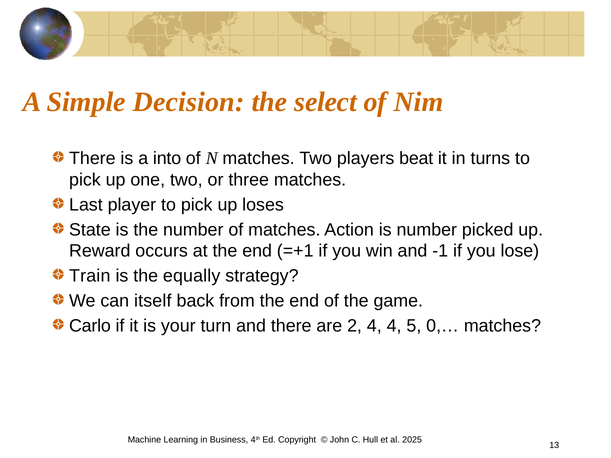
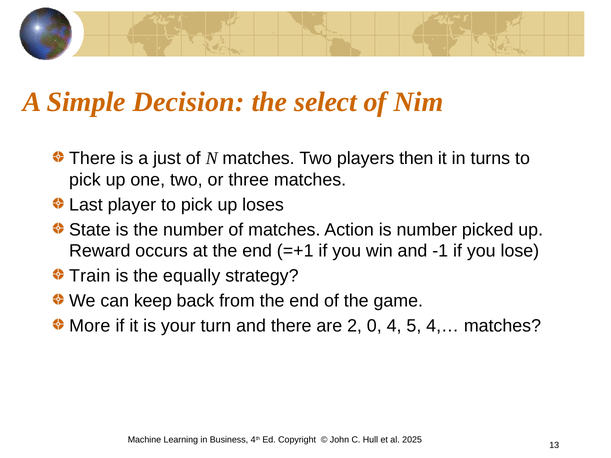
into: into -> just (167, 159)
beat: beat -> then (416, 159)
itself: itself -> keep (153, 301)
Carlo: Carlo -> More (90, 326)
2 4: 4 -> 0 (374, 326)
0,…: 0,… -> 4,… (443, 326)
